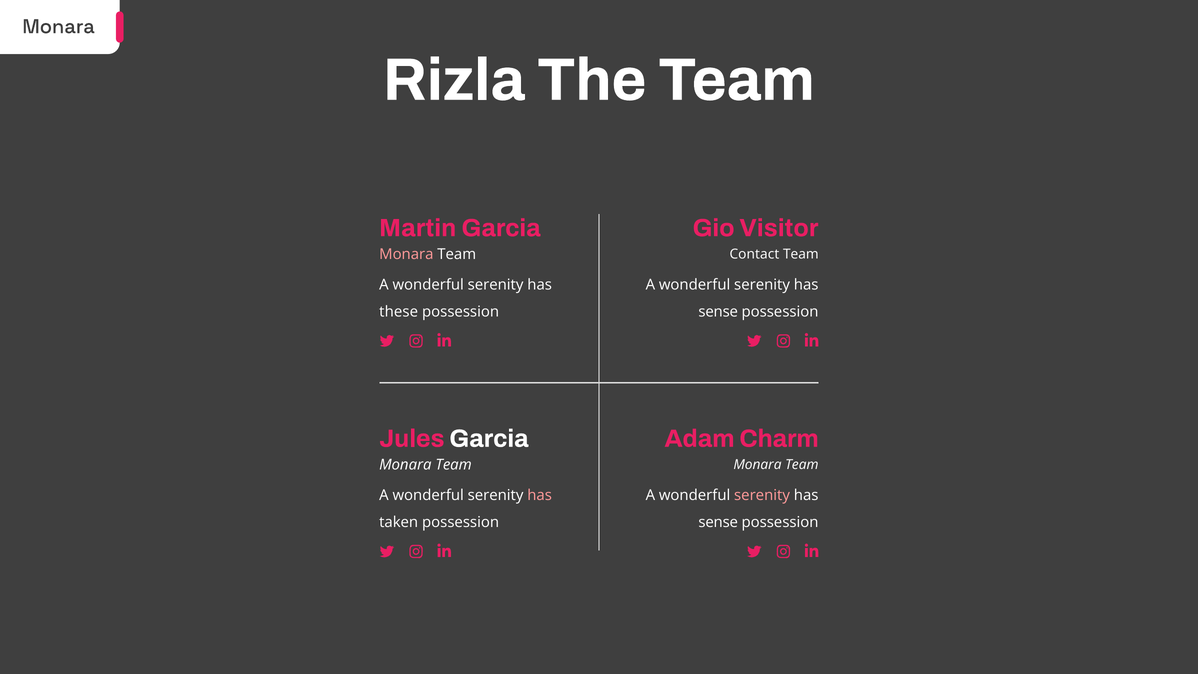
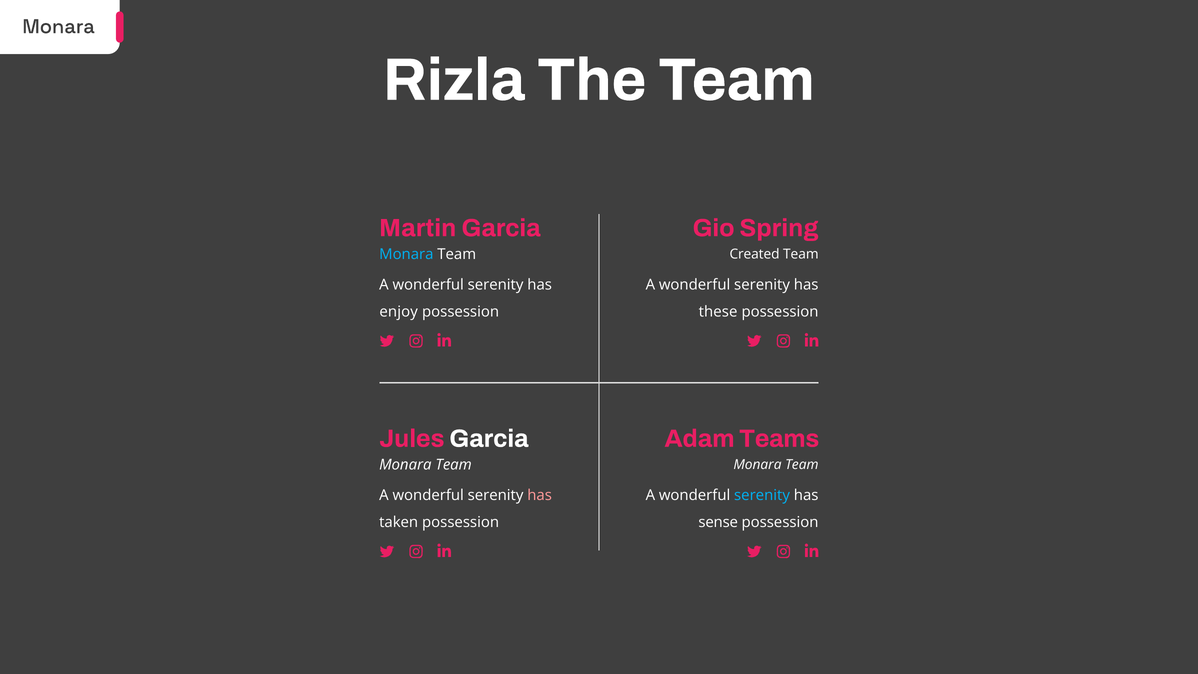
Visitor: Visitor -> Spring (779, 228)
Monara colour: pink -> light blue (406, 254)
Contact: Contact -> Created (755, 254)
these: these -> enjoy (399, 312)
sense: sense -> these (718, 312)
Charm: Charm -> Teams (779, 438)
serenity colour: pink -> light blue (762, 495)
